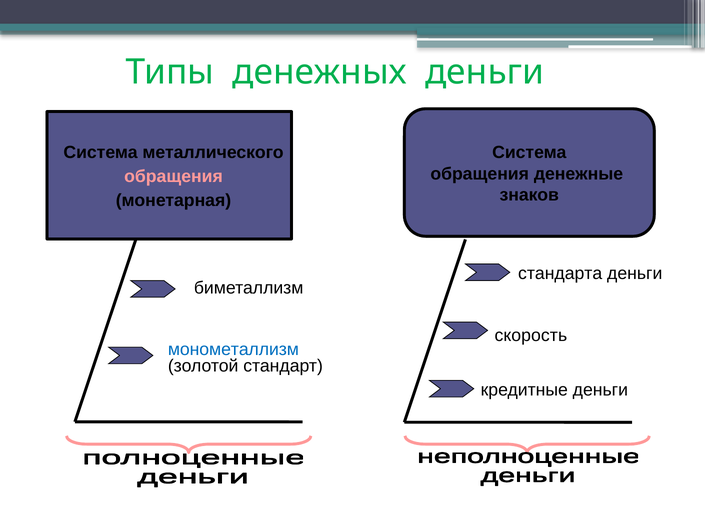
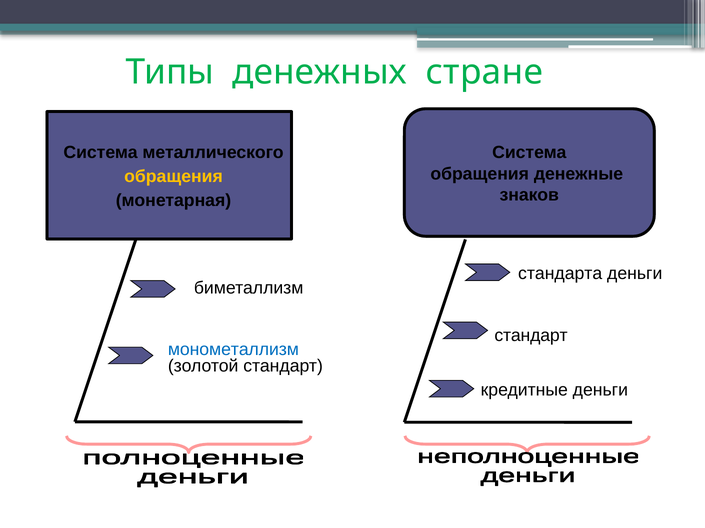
денежных деньги: деньги -> стране (484, 72)
обращения colour: pink -> yellow (174, 177)
скорость: скорость -> стандарт (531, 336)
